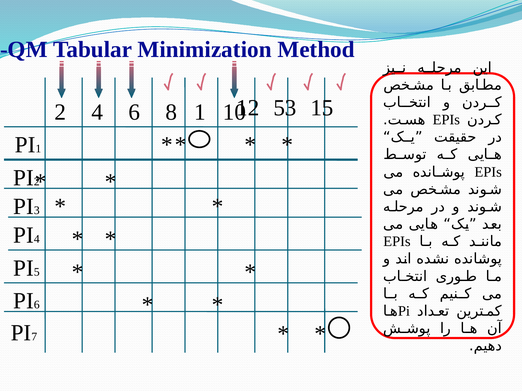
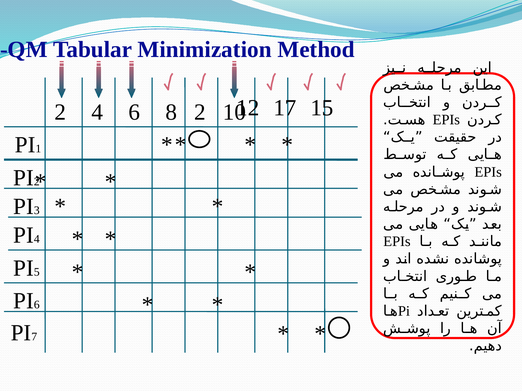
53: 53 -> 17 (285, 108)
8 1: 1 -> 2 (200, 112)
